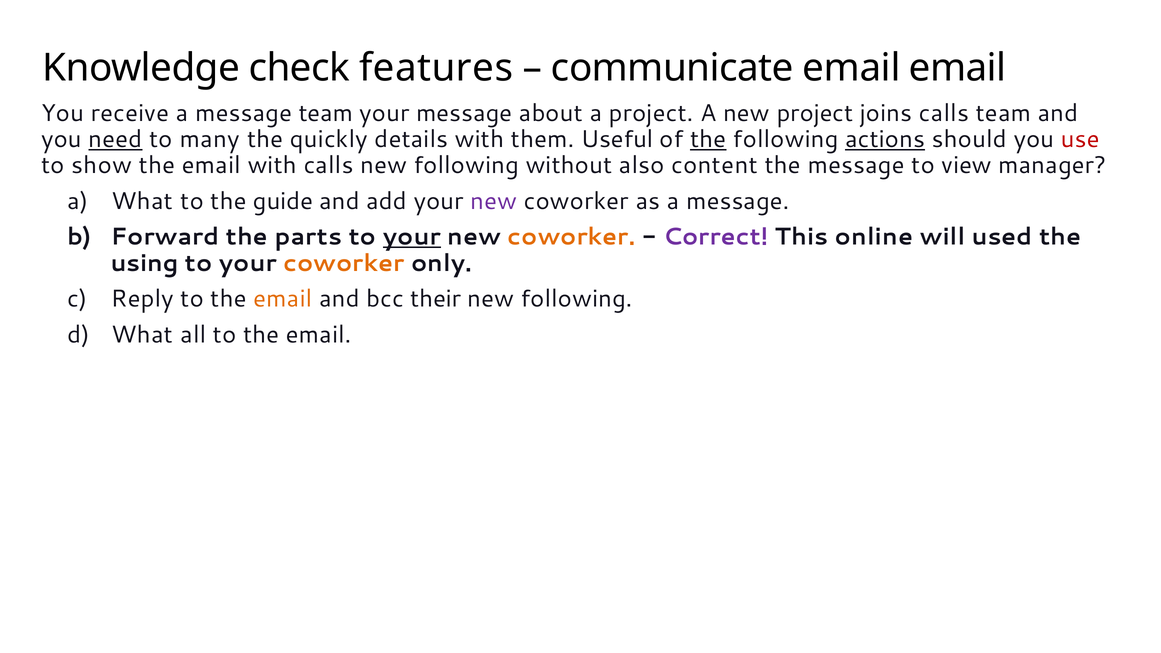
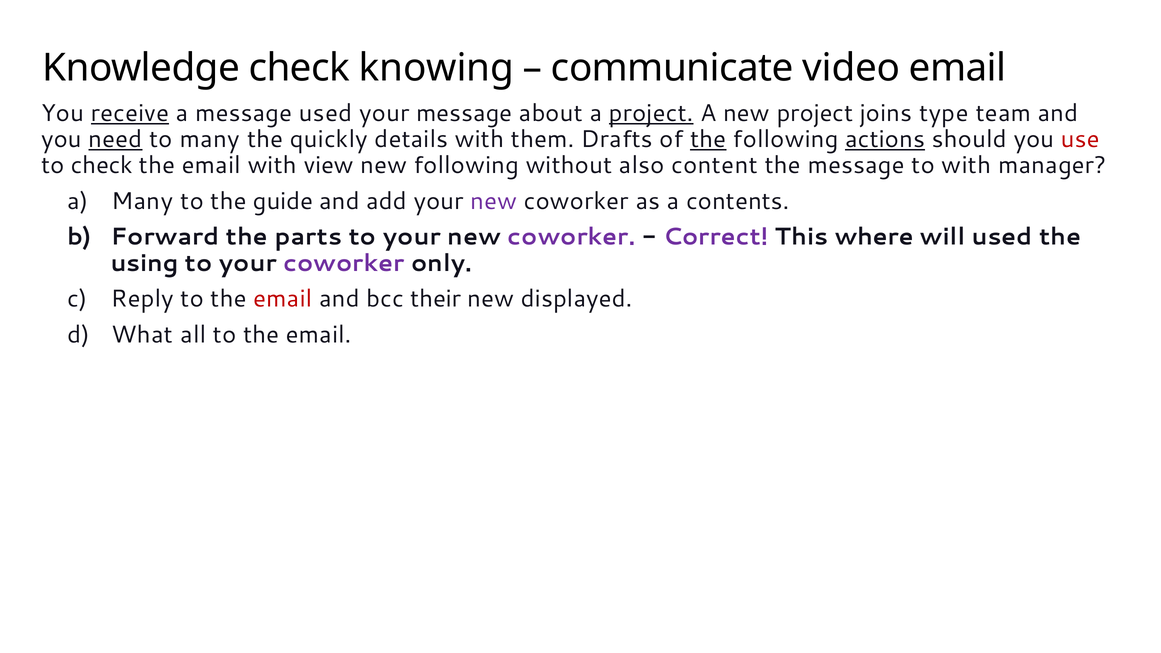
features: features -> knowing (436, 68)
communicate email: email -> video (851, 68)
receive underline: none -> present (130, 113)
message team: team -> used (326, 113)
project underline: none -> present (651, 113)
joins calls: calls -> type (944, 113)
Useful: Useful -> Drafts (617, 139)
to show: show -> check (102, 165)
with calls: calls -> view (329, 165)
to view: view -> with (966, 165)
a What: What -> Many (142, 201)
as a message: message -> contents (738, 201)
your underline: present -> none (412, 237)
coworker colour: orange -> purple (571, 237)
online: online -> where (874, 237)
coworker colour: orange -> purple (344, 263)
email colour: orange -> red (283, 299)
following: following -> displayed (577, 299)
